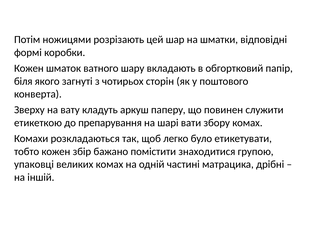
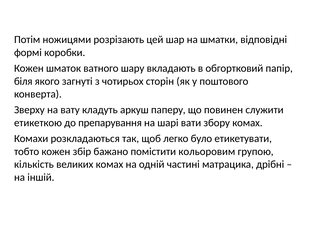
знаходитися: знаходитися -> кольоровим (207, 151)
упаковці: упаковці -> кількість (34, 164)
